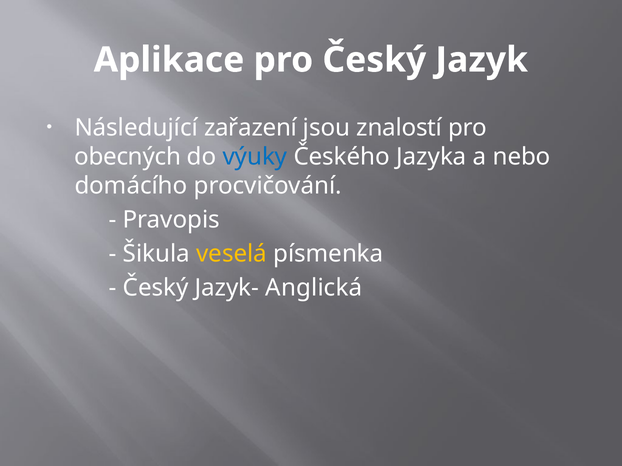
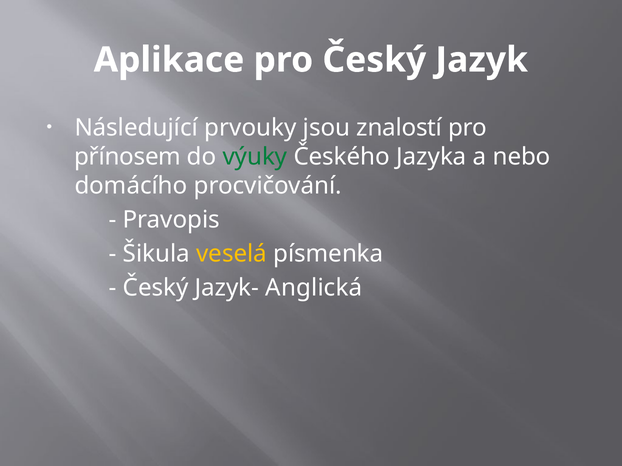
zařazení: zařazení -> prvouky (250, 128)
obecných: obecných -> přínosem (128, 157)
výuky colour: blue -> green (255, 157)
